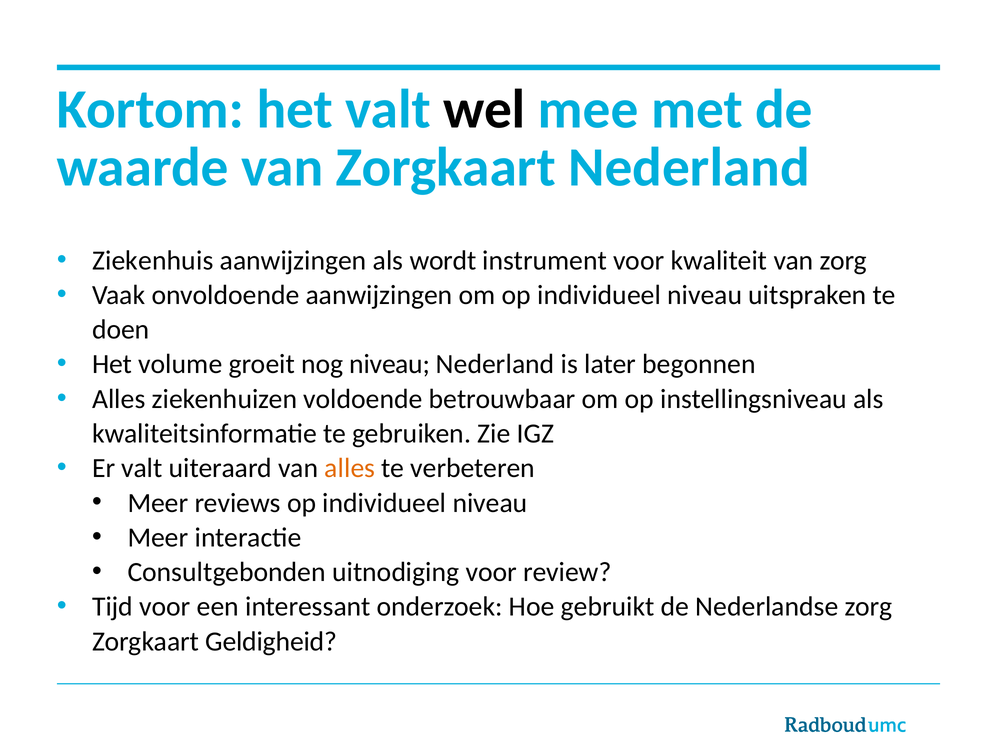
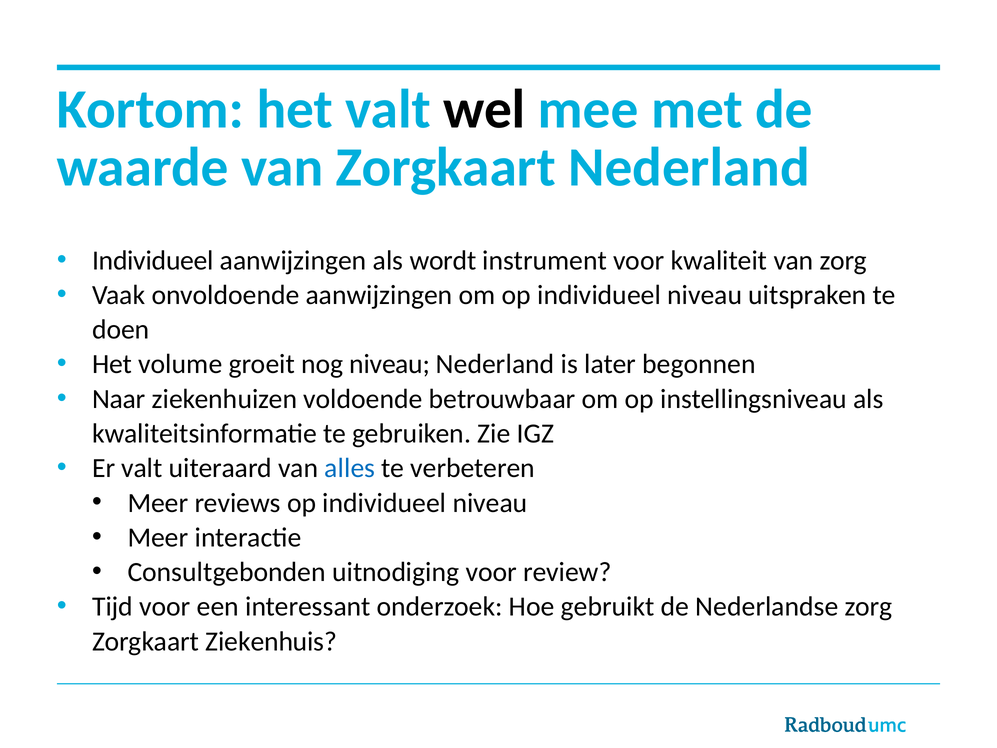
Ziekenhuis: Ziekenhuis -> Individueel (153, 260)
Alles: Alles -> Naar (119, 399)
alles colour: orange -> blue (350, 468)
Geldigheid: Geldigheid -> Ziekenhuis (271, 641)
